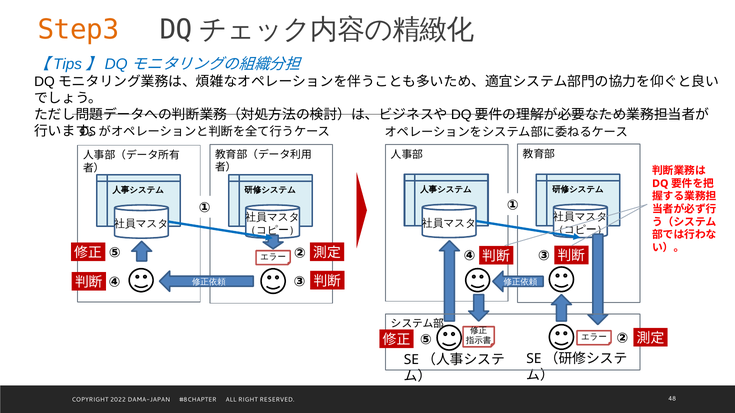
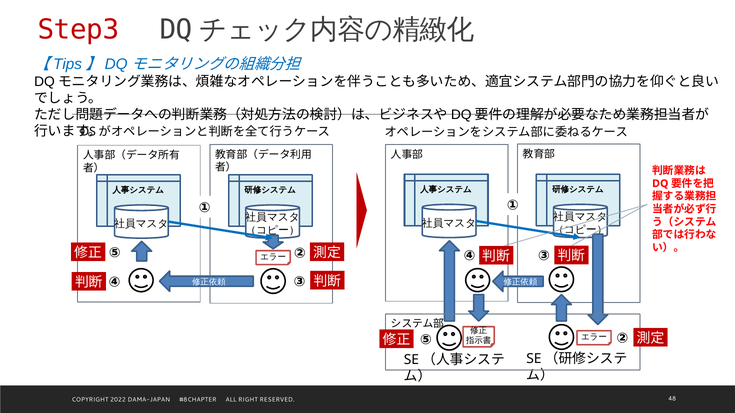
Step3 colour: orange -> red (78, 30)
